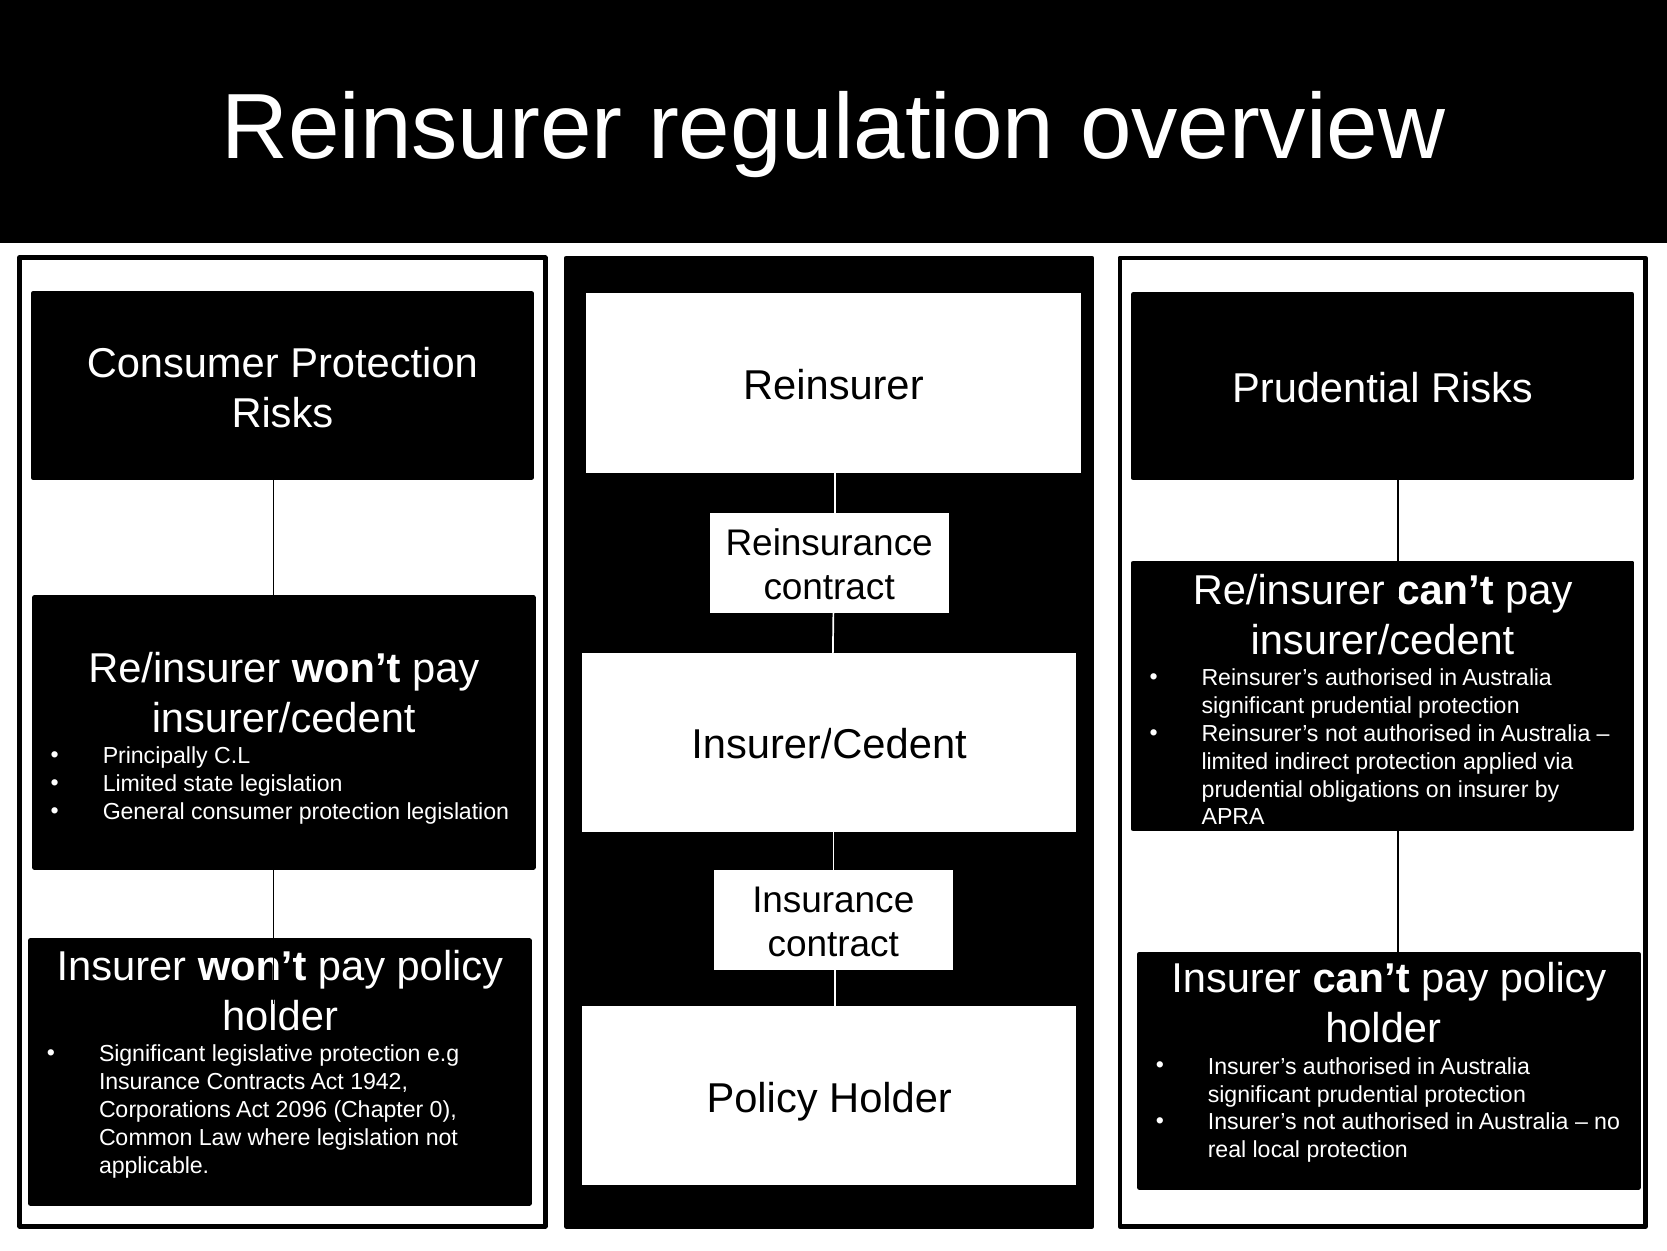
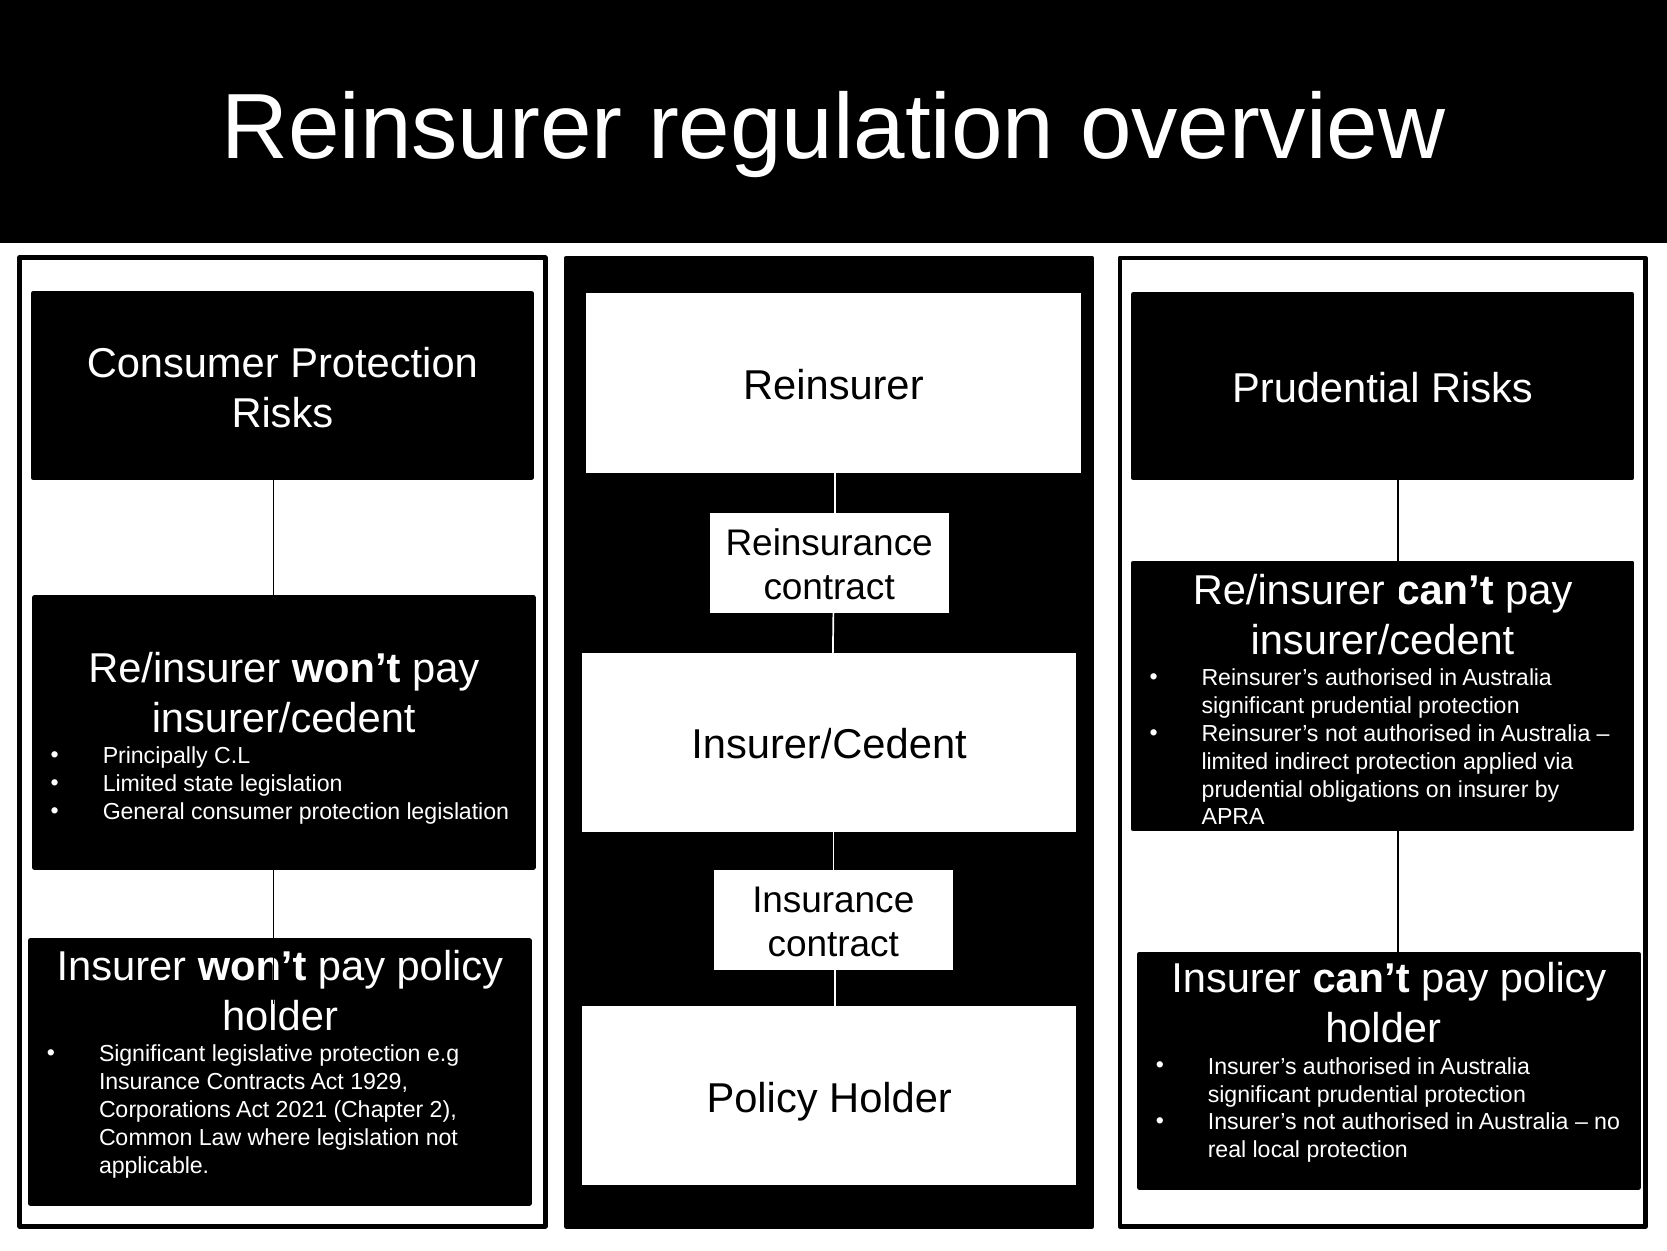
1942: 1942 -> 1929 (379, 1081)
2096: 2096 -> 2021 (301, 1109)
0: 0 -> 2 (443, 1109)
